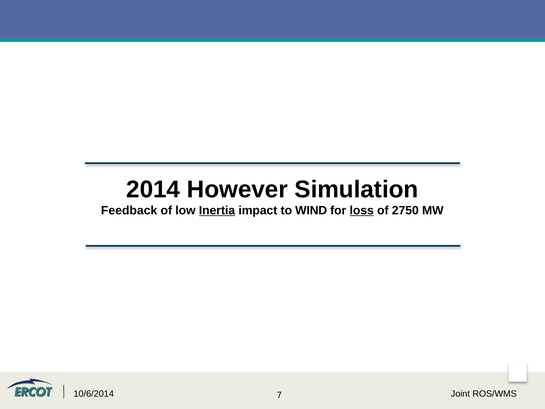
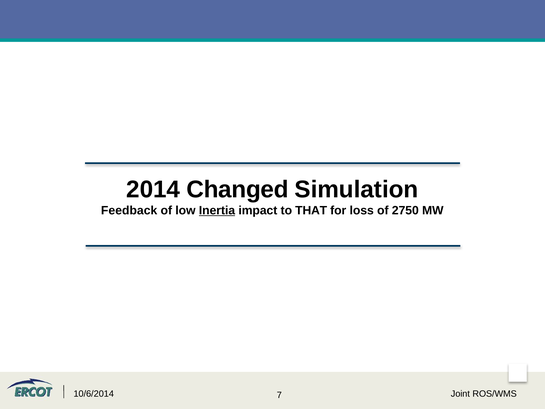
However: However -> Changed (238, 189)
WIND: WIND -> THAT (311, 210)
loss underline: present -> none (362, 210)
